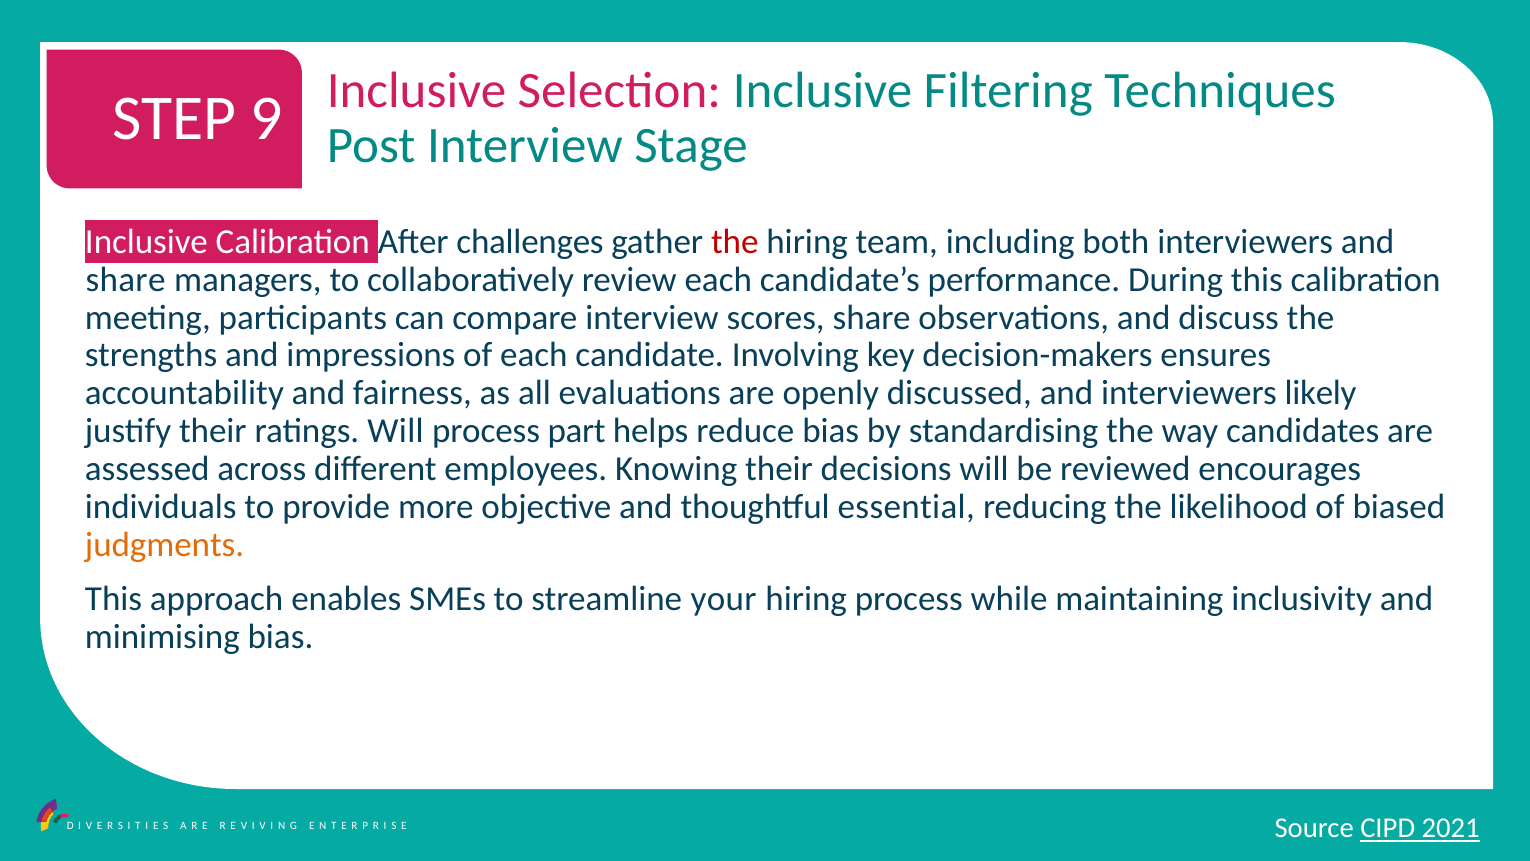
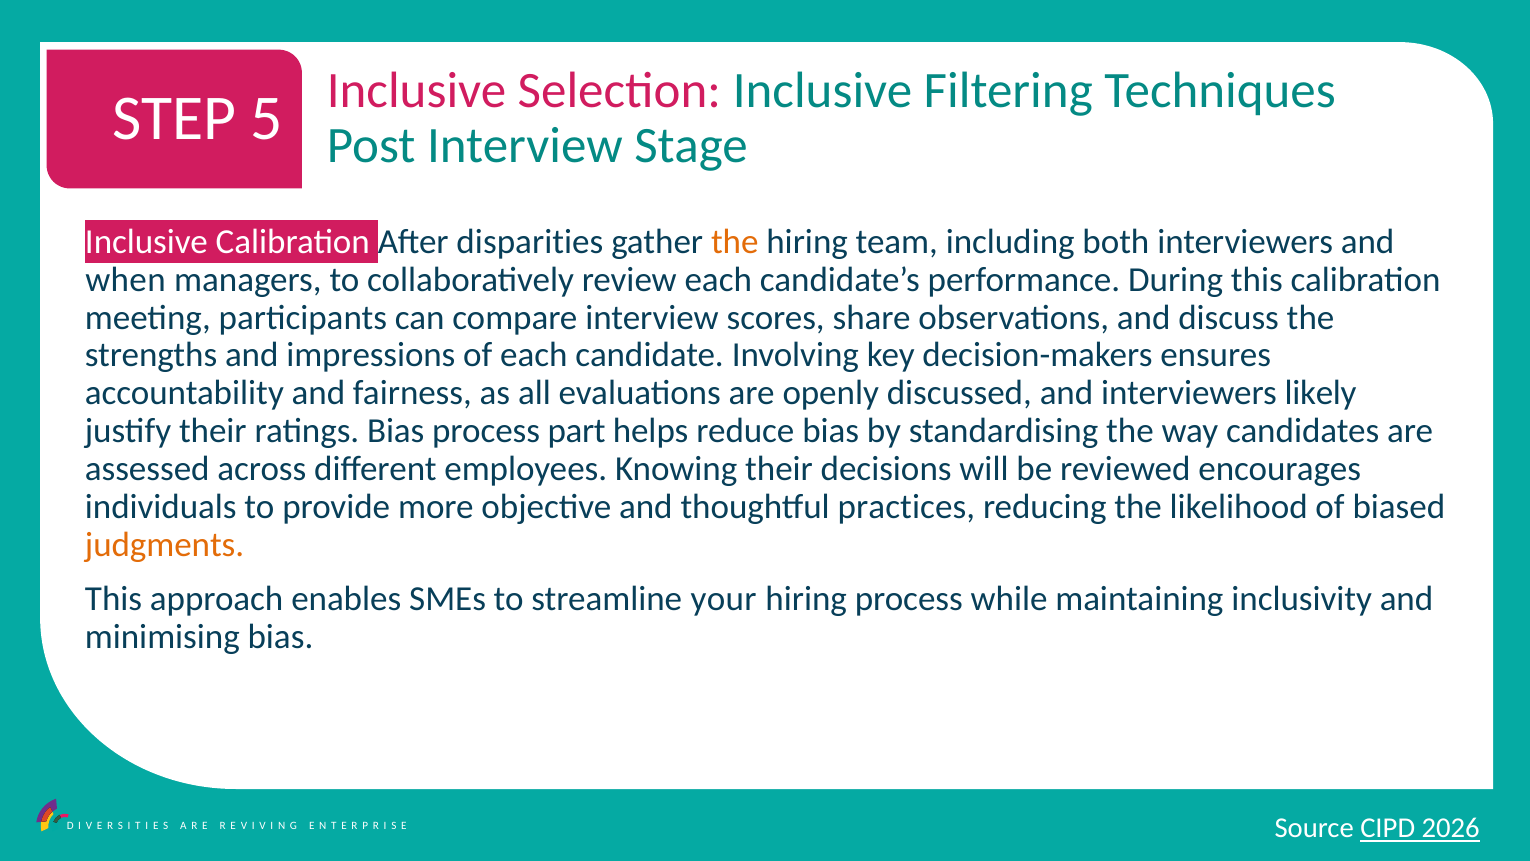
9: 9 -> 5 (267, 119)
challenges: challenges -> disparities (530, 242)
the colour: red -> orange (735, 242)
share: share -> when (126, 280)
ratings Will: Will -> Bias (396, 431)
essential: essential -> practices (906, 507)
2021: 2021 -> 2026 (1451, 828)
